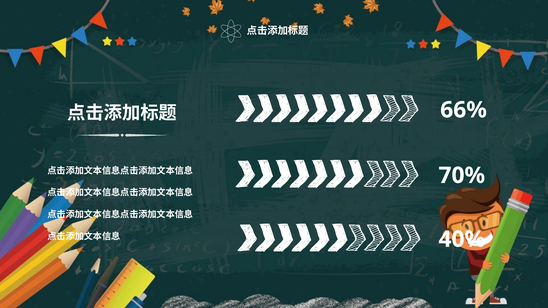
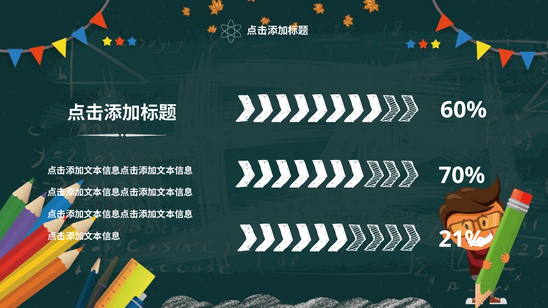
66%: 66% -> 60% (464, 110)
40%: 40% -> 21% (462, 239)
